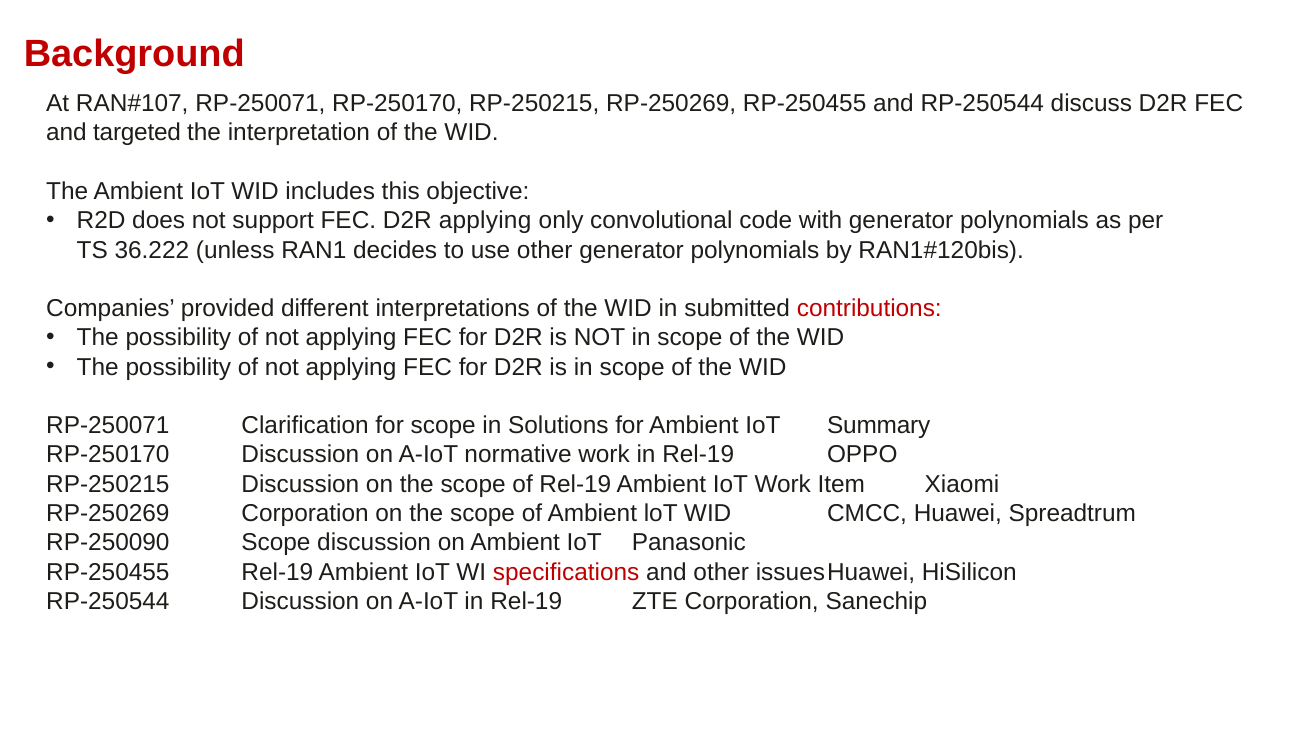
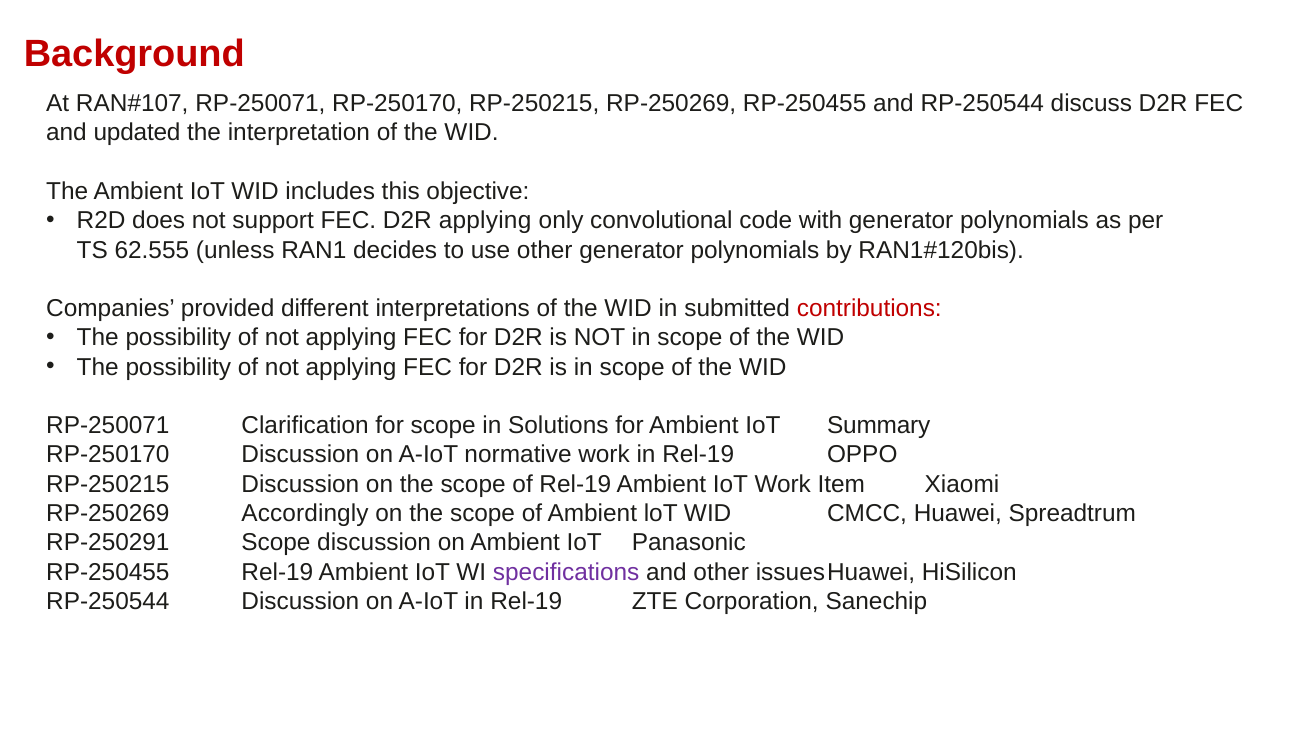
targeted: targeted -> updated (137, 133)
36.222: 36.222 -> 62.555 (152, 250)
RP-250269 Corporation: Corporation -> Accordingly (305, 514)
RP-250090: RP-250090 -> RP-250291 (108, 543)
specifications colour: red -> purple (566, 572)
